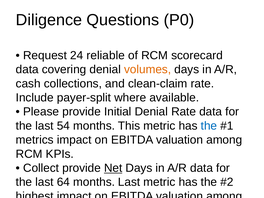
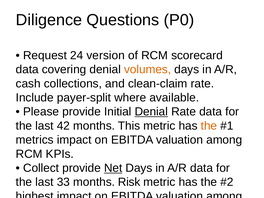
reliable: reliable -> version (106, 55)
Denial underline: none -> present (151, 112)
54: 54 -> 42 (63, 126)
the colour: blue -> orange (209, 126)
64: 64 -> 33 (63, 182)
months Last: Last -> Risk (129, 182)
